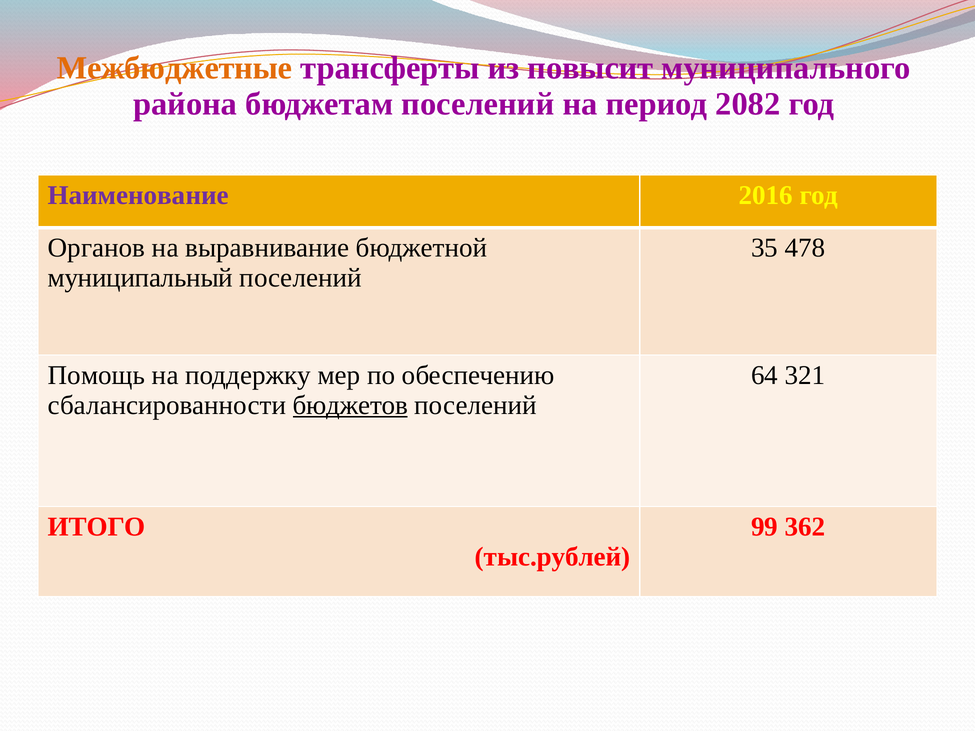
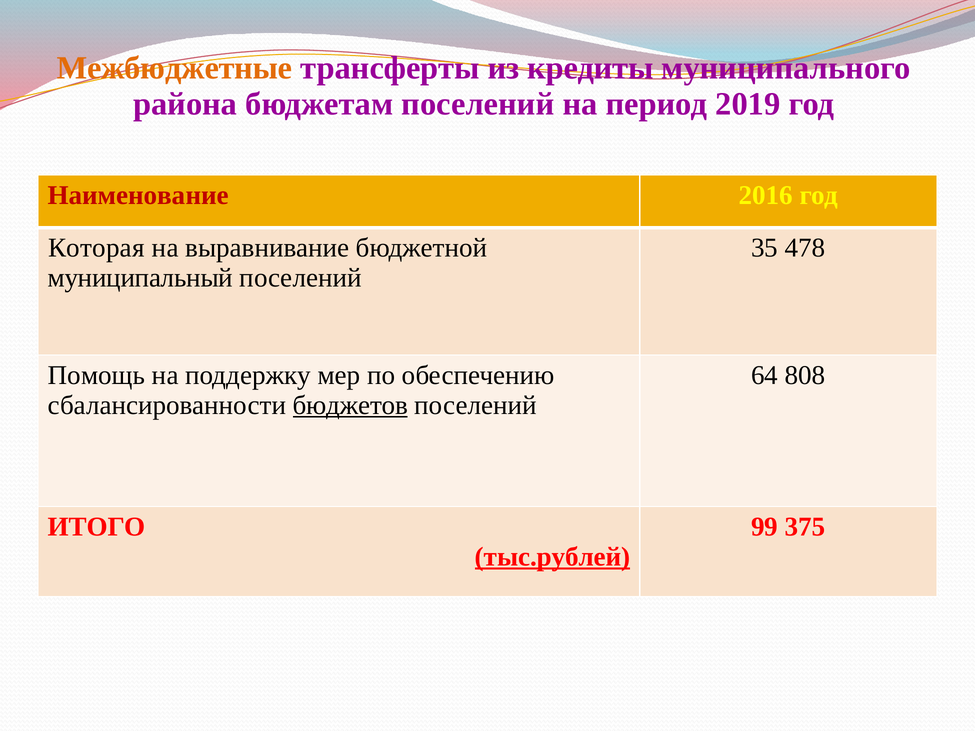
повысит: повысит -> кредиты (590, 68)
2082: 2082 -> 2019 (748, 104)
Наименование colour: purple -> red (138, 195)
Органов: Органов -> Которая (96, 248)
321: 321 -> 808 (805, 375)
362: 362 -> 375 (805, 527)
тыс.рублей underline: none -> present (553, 557)
